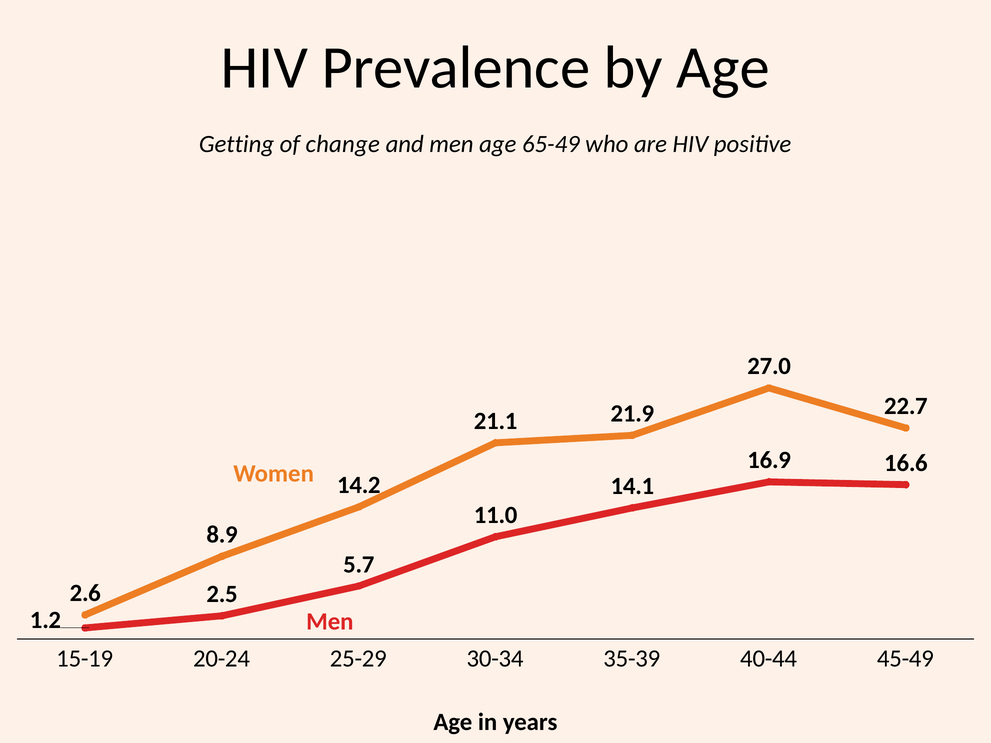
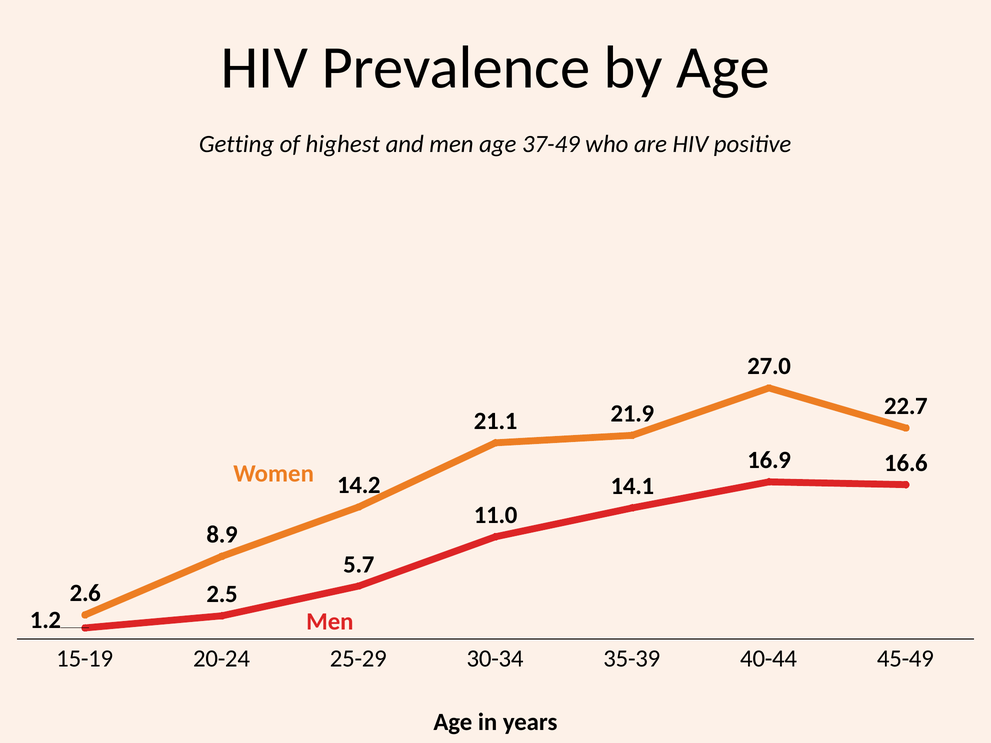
change: change -> highest (343, 144)
65-49: 65-49 -> 37-49 (551, 144)
